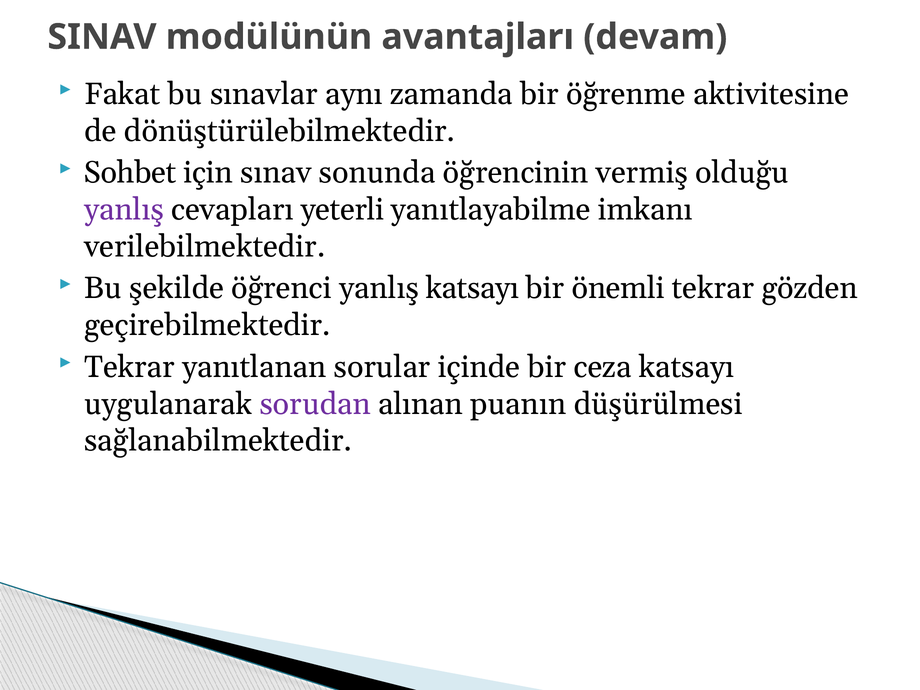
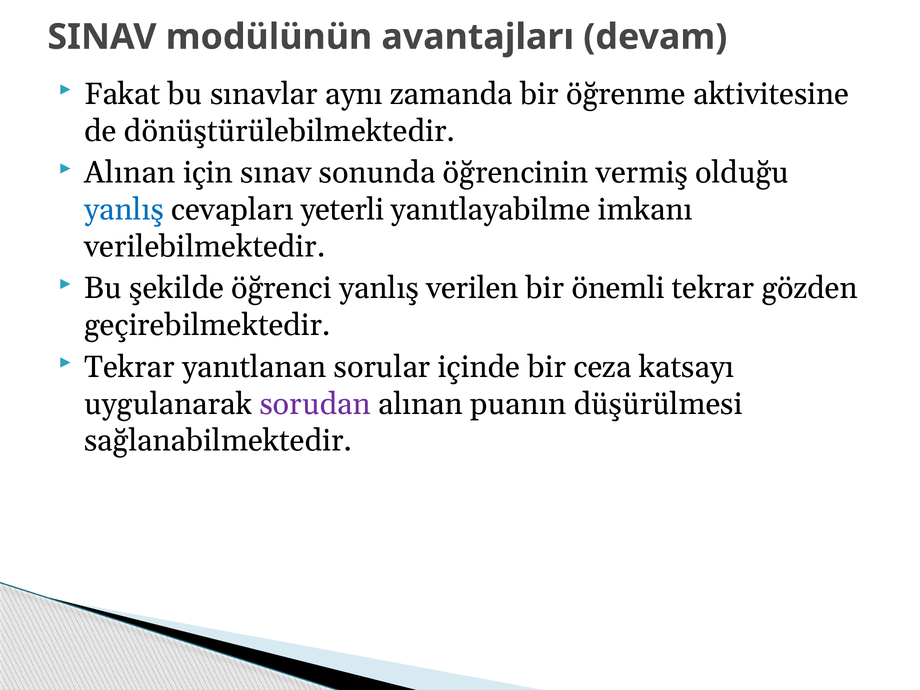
Sohbet: Sohbet -> Alınan (130, 173)
yanlış colour: purple -> blue (124, 210)
yanlış katsayı: katsayı -> verilen (472, 288)
